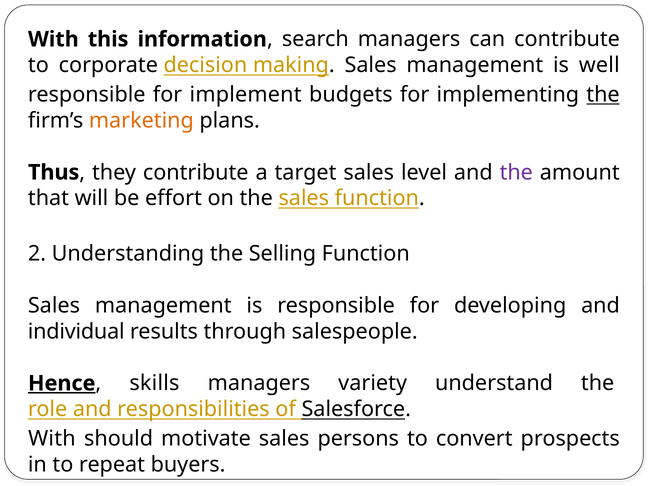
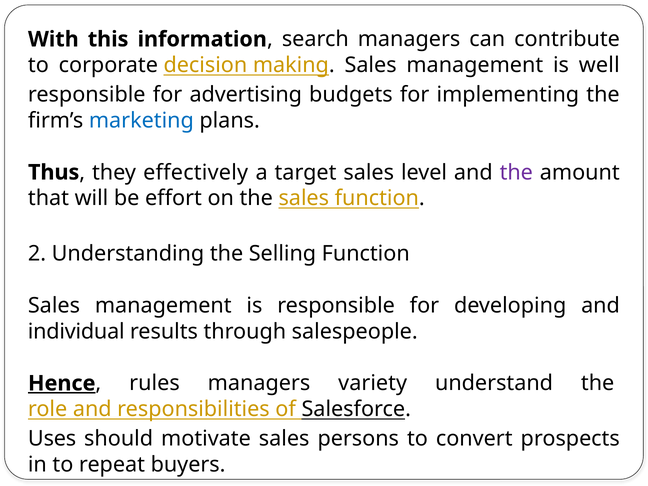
implement: implement -> advertising (246, 95)
the underline: present -> none (603, 95)
marketing colour: orange -> blue (141, 121)
they contribute: contribute -> effectively (196, 172)
skills: skills -> rules (155, 383)
With: With -> Uses (52, 439)
